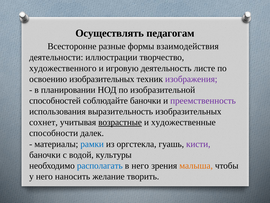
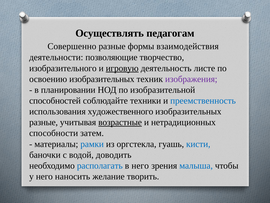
Всесторонне: Всесторонне -> Совершенно (72, 46)
иллюстрации: иллюстрации -> позволяющие (111, 57)
художественного: художественного -> изобразительного (63, 68)
игровую underline: none -> present (122, 68)
соблюдайте баночки: баночки -> техники (146, 100)
преемственность colour: purple -> blue (203, 100)
выразительность: выразительность -> художественного (121, 111)
сохнет: сохнет -> разные (44, 122)
художественные: художественные -> нетрадиционных (183, 122)
далек: далек -> затем (92, 133)
кисти colour: purple -> blue (198, 144)
культуры: культуры -> доводить (114, 154)
малыша colour: orange -> blue (196, 165)
